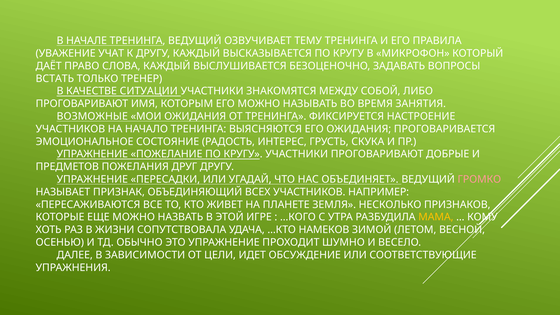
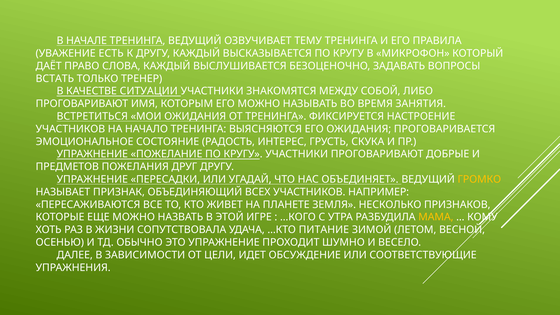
УЧАТ: УЧАТ -> ЕСТЬ (111, 53)
ВОЗМОЖНЫЕ: ВОЗМОЖНЫЕ -> ВСТРЕТИТЬСЯ (92, 116)
ГРОМКО colour: pink -> yellow (479, 179)
НАМЕКОВ: НАМЕКОВ -> ПИТАНИЕ (324, 230)
